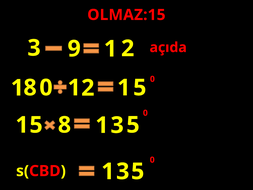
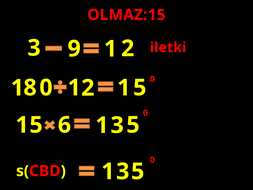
açıda: açıda -> iletki (168, 47)
8: 8 -> 6 (64, 125)
